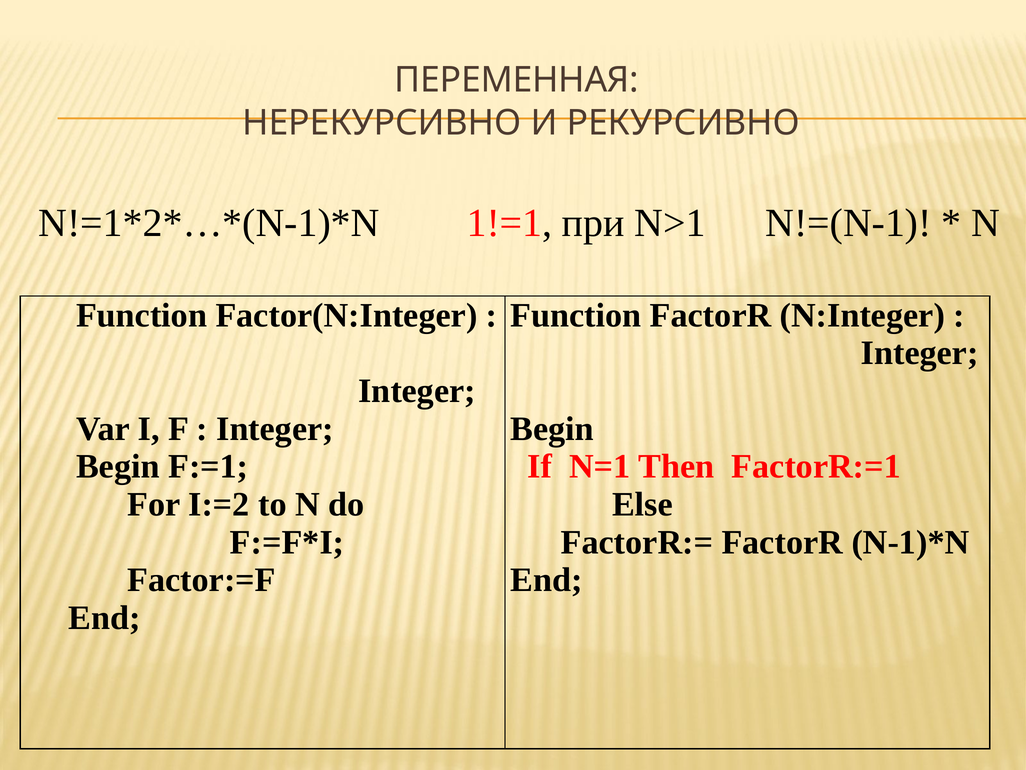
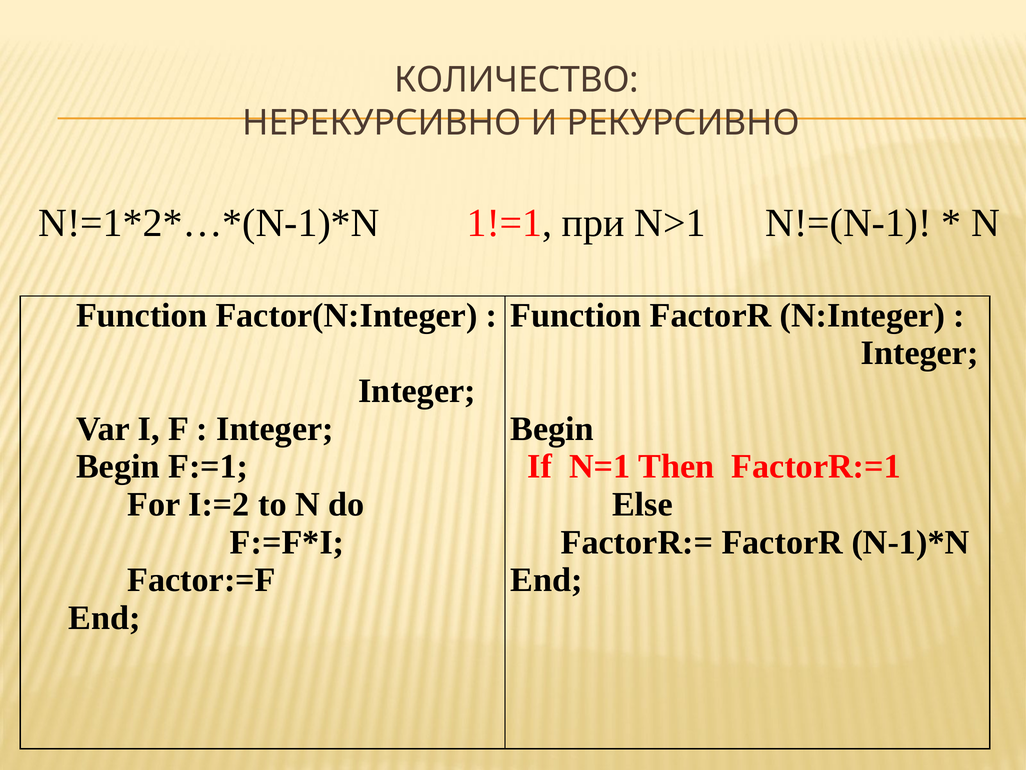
ПЕРЕМЕННАЯ: ПЕРЕМЕННАЯ -> КОЛИЧЕСТВО (517, 80)
